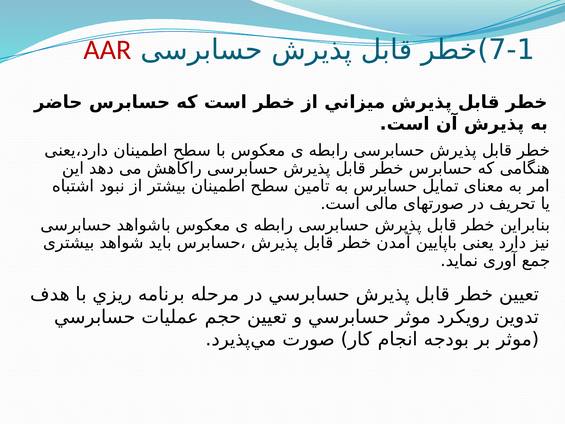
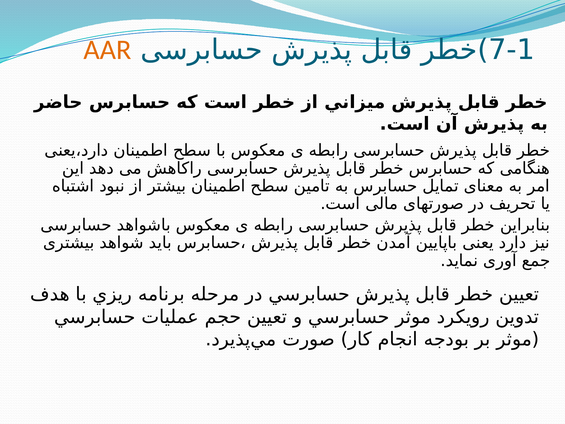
AAR colour: red -> orange (108, 50)
